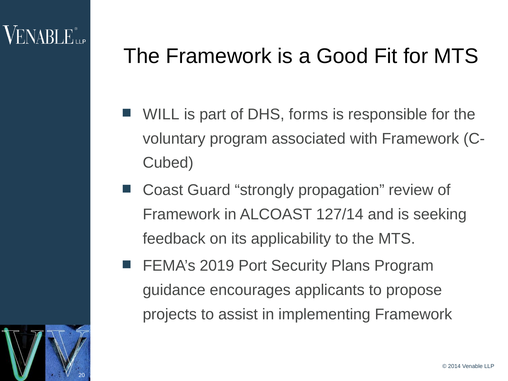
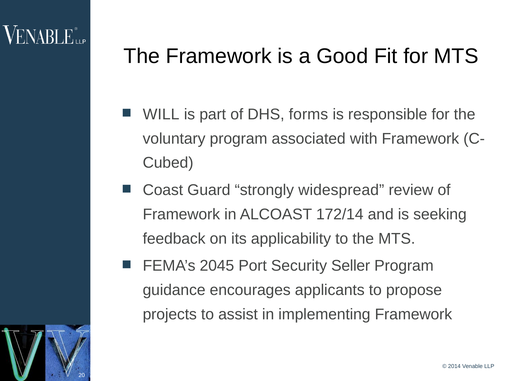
propagation: propagation -> widespread (341, 190)
127/14: 127/14 -> 172/14 (340, 214)
2019: 2019 -> 2045 (217, 266)
Plans: Plans -> Seller (351, 266)
